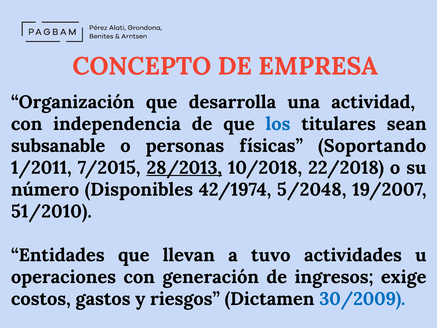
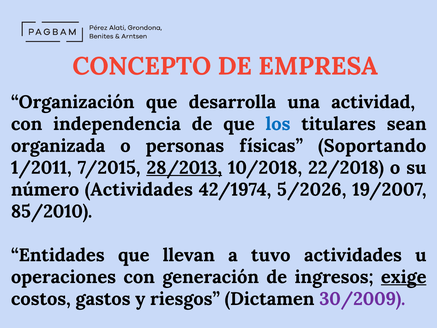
subsanable: subsanable -> organizada (58, 146)
número Disponibles: Disponibles -> Actividades (139, 189)
5/2048: 5/2048 -> 5/2026 (312, 189)
51/2010: 51/2010 -> 85/2010 (51, 211)
exige underline: none -> present (404, 277)
30/2009 colour: blue -> purple (362, 299)
